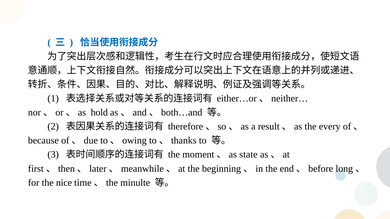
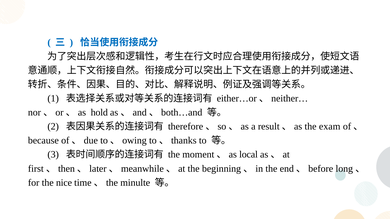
every: every -> exam (330, 127)
state: state -> local (249, 155)
